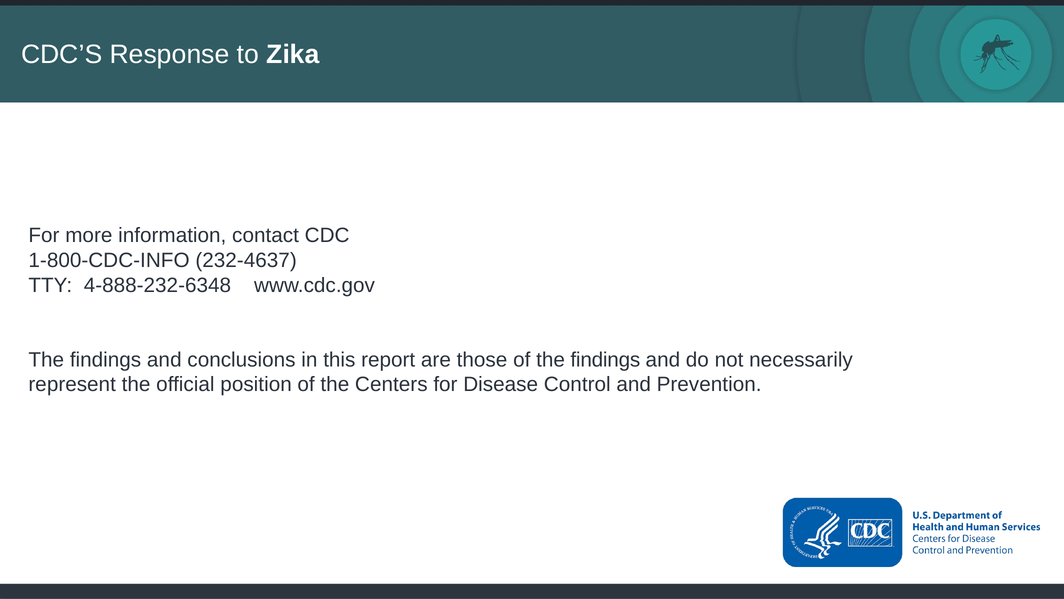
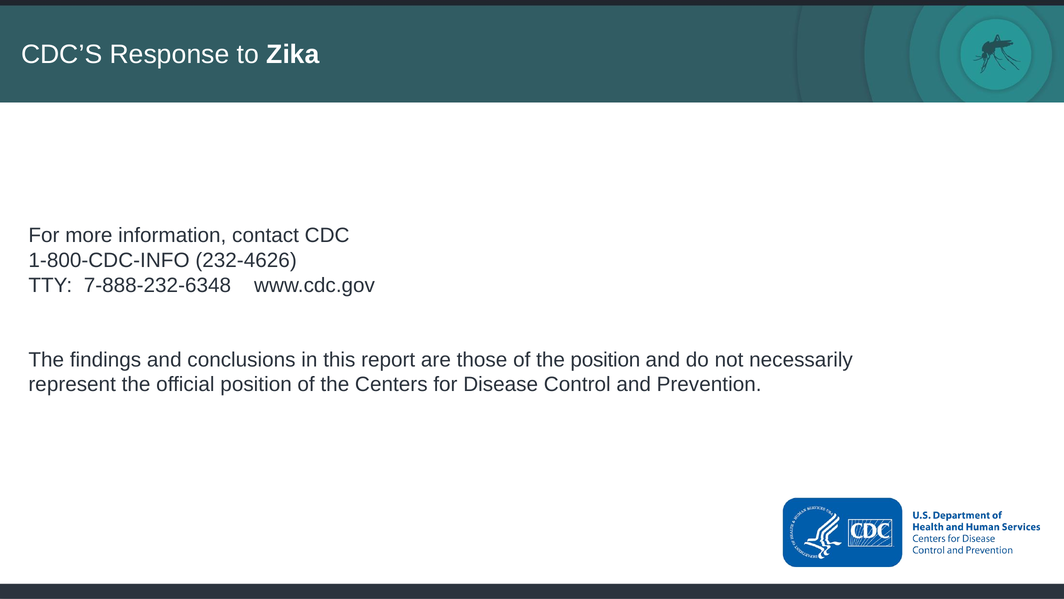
232-4637: 232-4637 -> 232-4626 (246, 260)
4-888-232-6348: 4-888-232-6348 -> 7-888-232-6348 (157, 285)
of the findings: findings -> position (605, 359)
